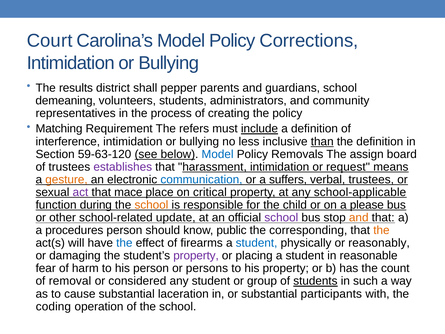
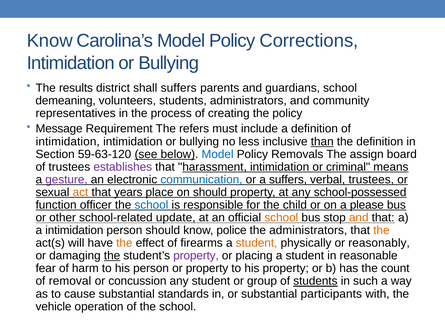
Court: Court -> Know (50, 41)
shall pepper: pepper -> suffers (179, 88)
Matching: Matching -> Message (59, 129)
include underline: present -> none (259, 129)
interference: interference -> intimidation (68, 141)
request: request -> criminal (348, 167)
gesture colour: orange -> purple (66, 179)
act colour: purple -> orange (80, 192)
mace: mace -> years (128, 192)
on critical: critical -> should (210, 192)
school-applicable: school-applicable -> school-possessed (360, 192)
during: during -> officer (96, 205)
school colour: orange -> blue (151, 205)
school colour: purple -> orange (281, 217)
a procedures: procedures -> intimidation (74, 230)
public: public -> police (232, 230)
the corresponding: corresponding -> administrators (308, 230)
the colour: blue -> orange (124, 243)
student colour: blue -> orange (257, 243)
the underline: none -> present (112, 256)
or persons: persons -> property (207, 268)
considered: considered -> concussion (137, 281)
laceration: laceration -> standards (183, 294)
coding: coding -> vehicle (54, 306)
